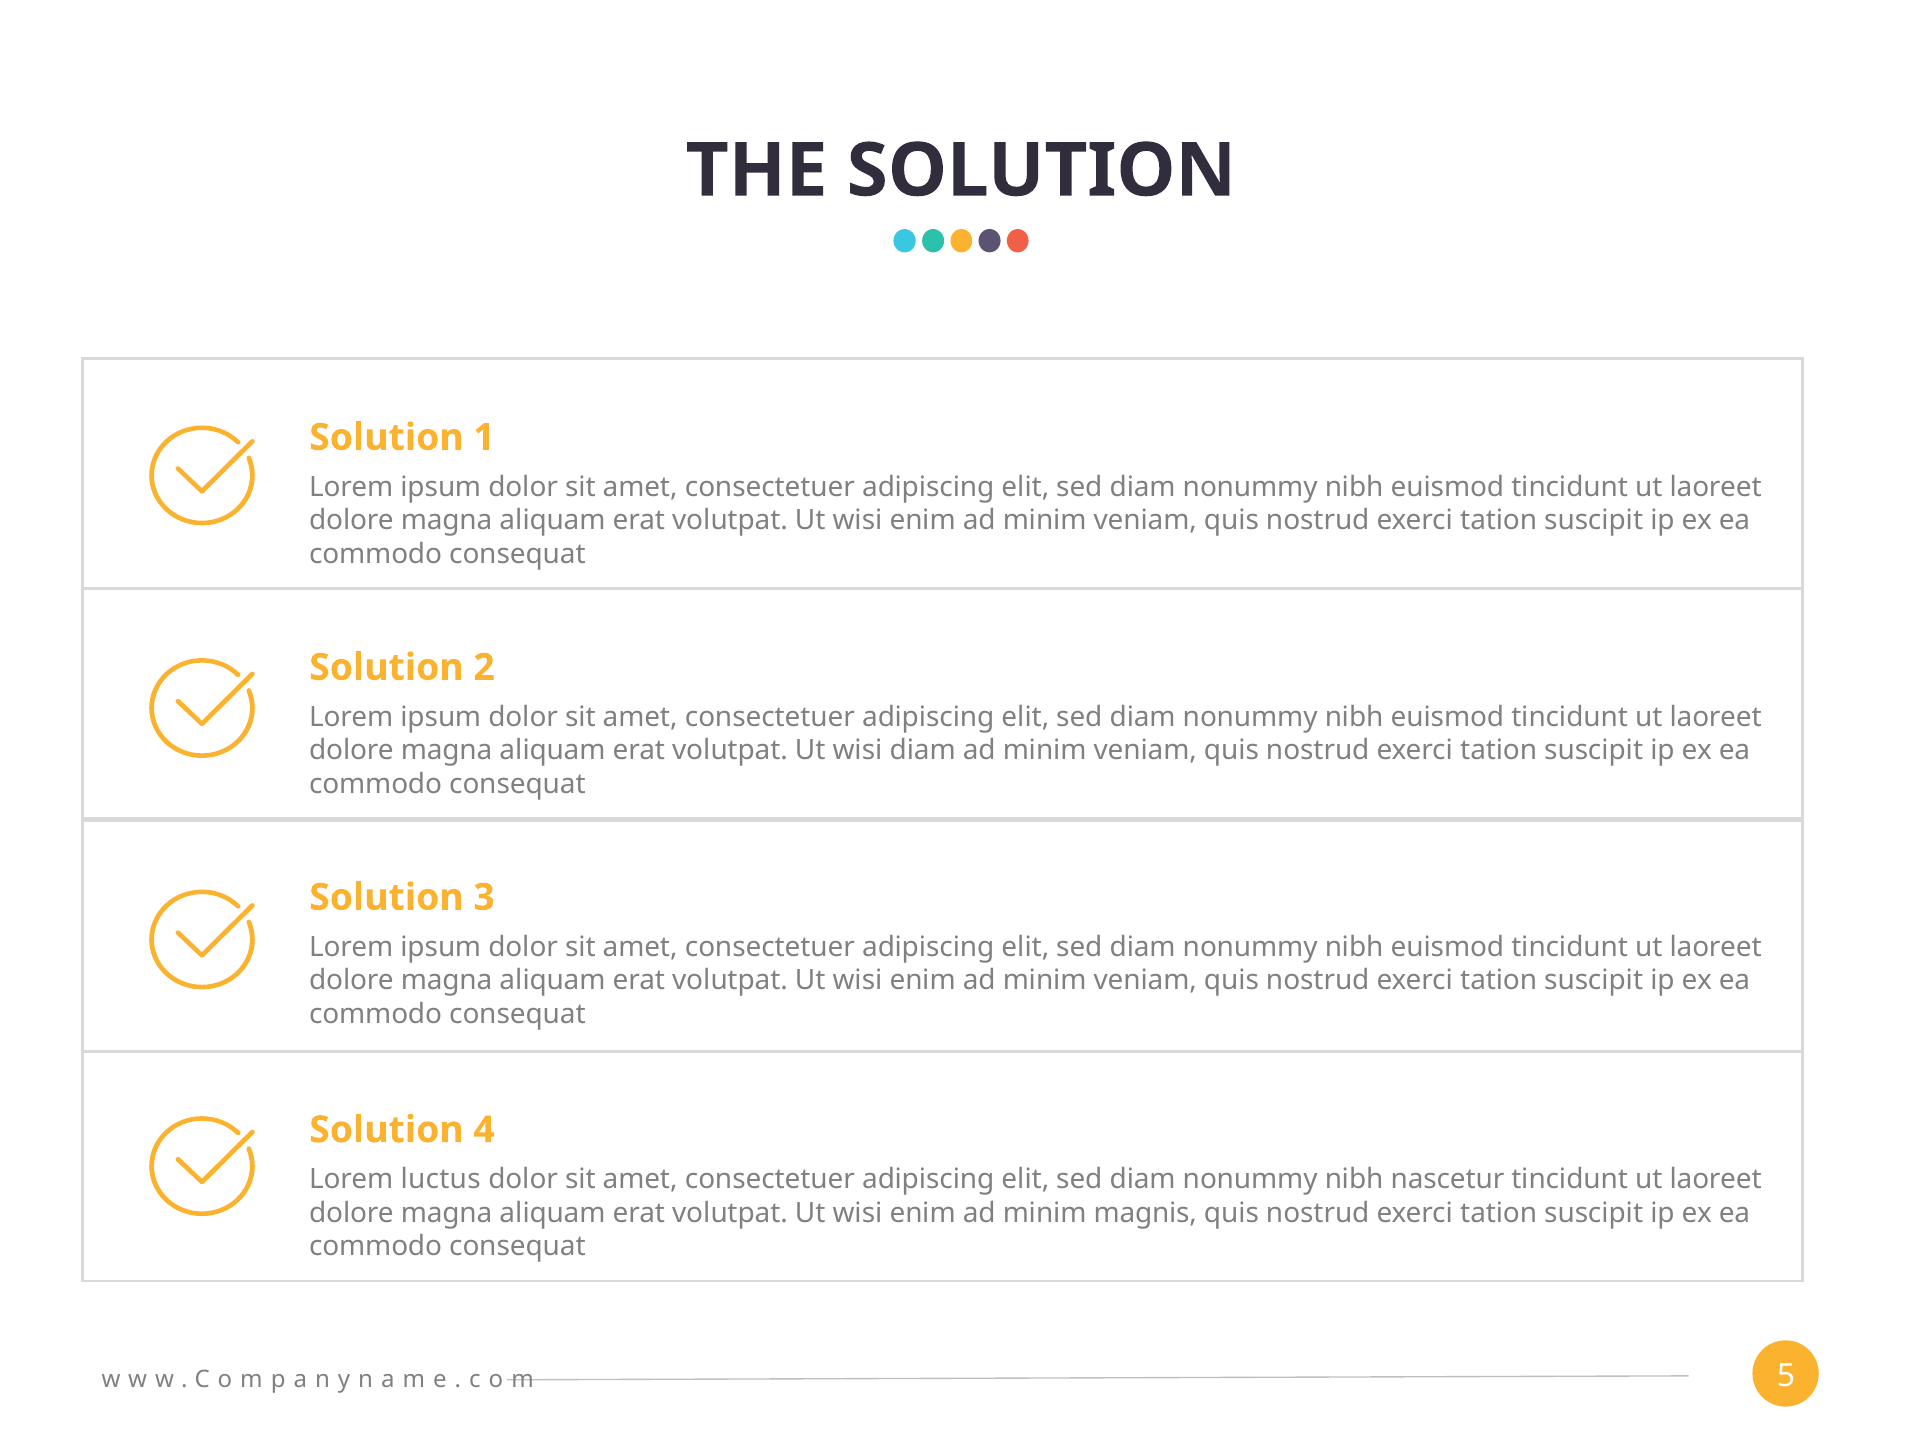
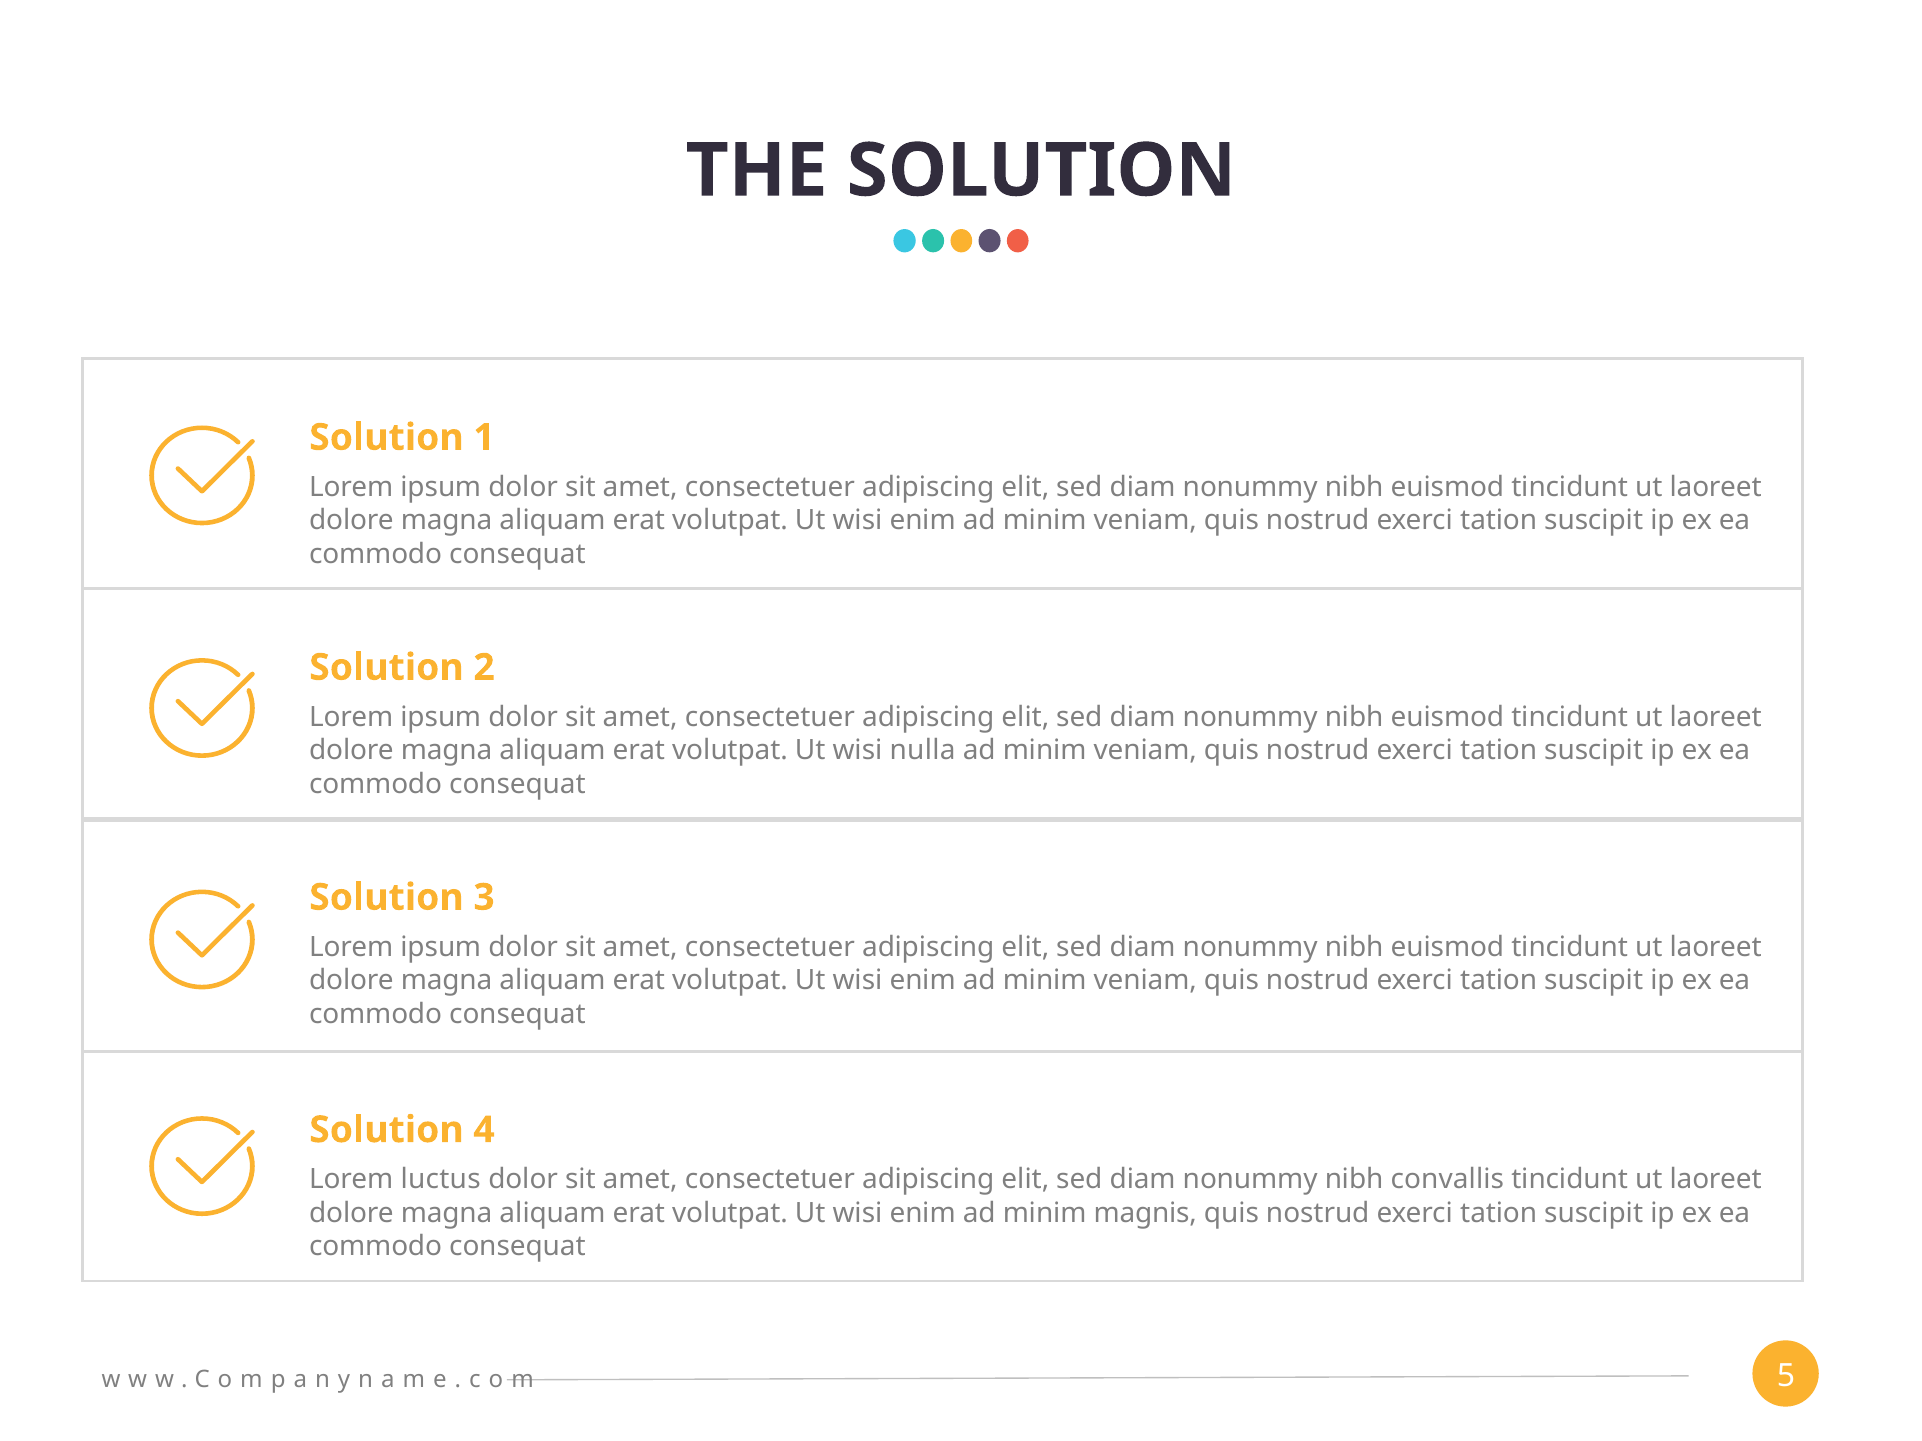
wisi diam: diam -> nulla (923, 751)
nascetur: nascetur -> convallis (1447, 1180)
